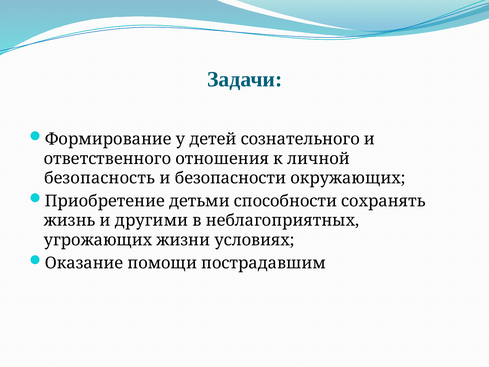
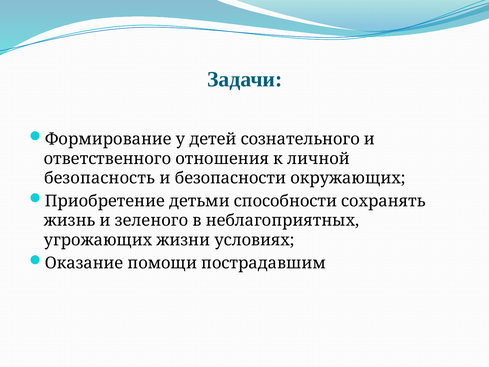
другими: другими -> зеленого (152, 220)
